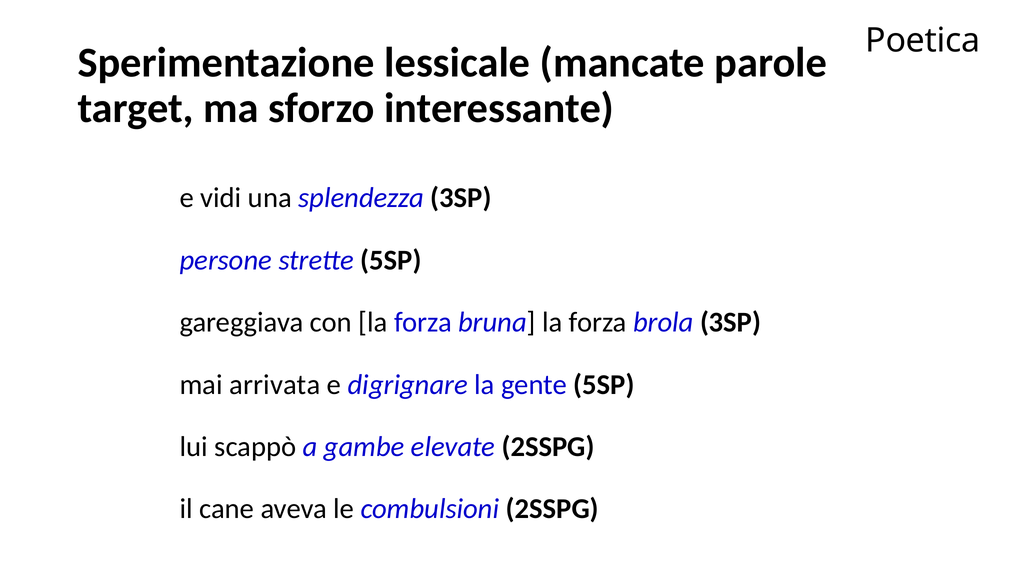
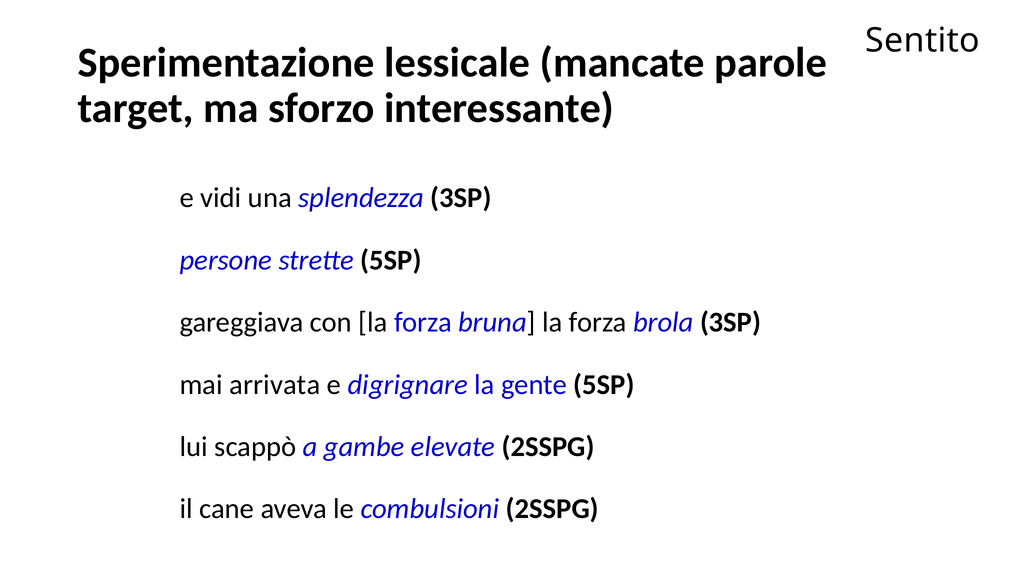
Poetica: Poetica -> Sentito (923, 41)
